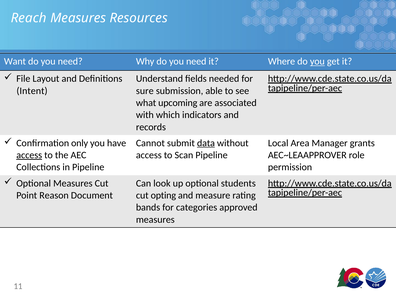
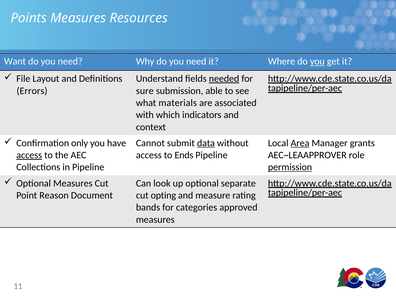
Reach: Reach -> Points (29, 18)
needed underline: none -> present (224, 79)
Intent: Intent -> Errors (32, 91)
upcoming: upcoming -> materials (178, 103)
records: records -> context (151, 127)
Area underline: none -> present (300, 143)
Scan: Scan -> Ends (184, 155)
permission underline: none -> present (290, 167)
students: students -> separate (238, 183)
